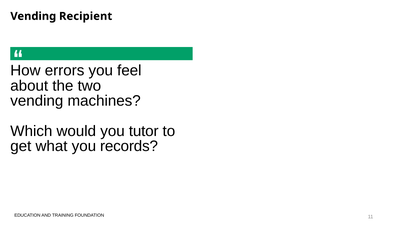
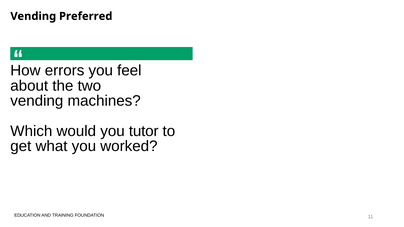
Recipient: Recipient -> Preferred (86, 16)
records: records -> worked (129, 146)
